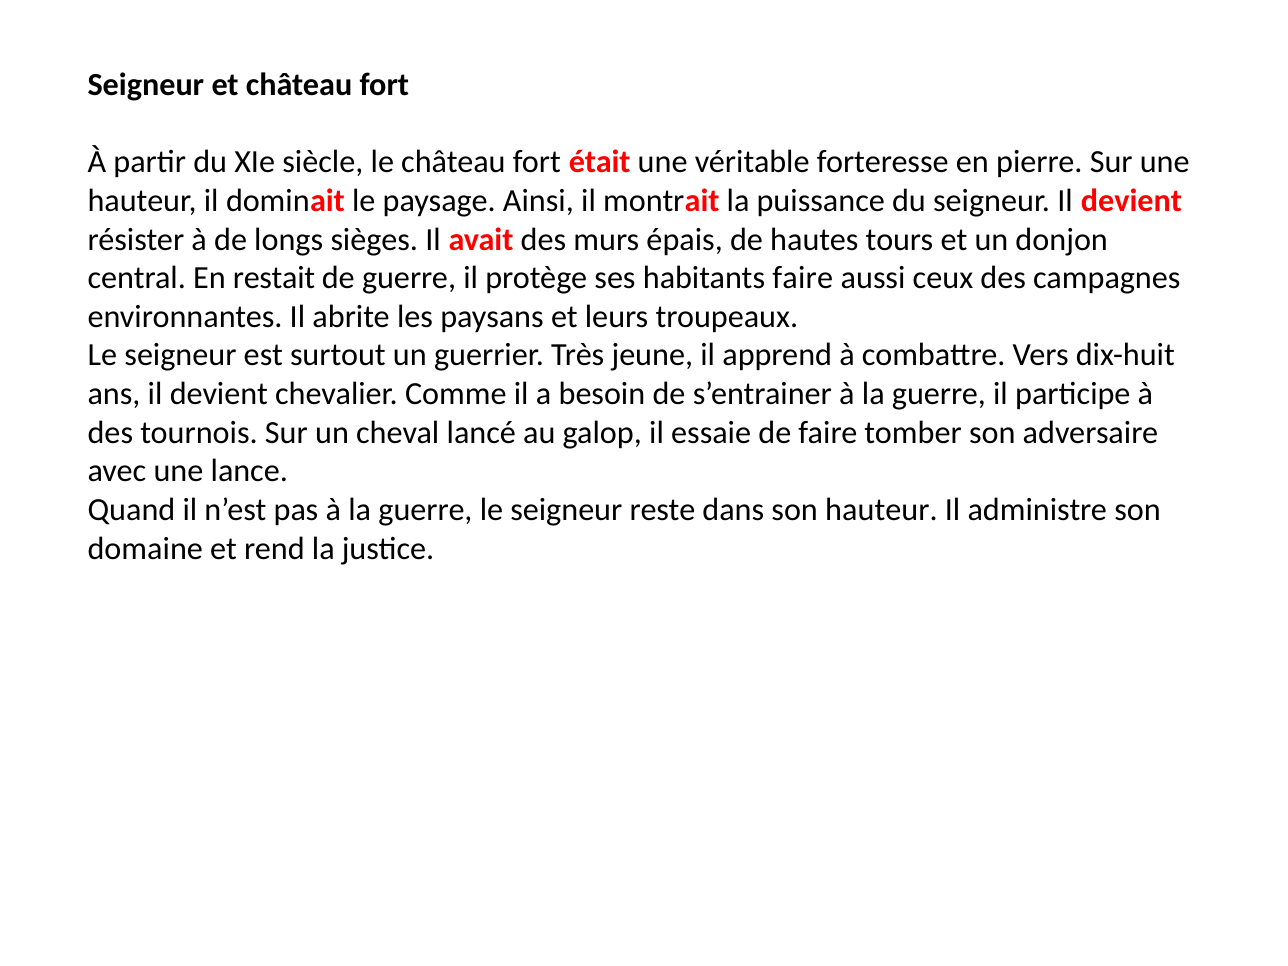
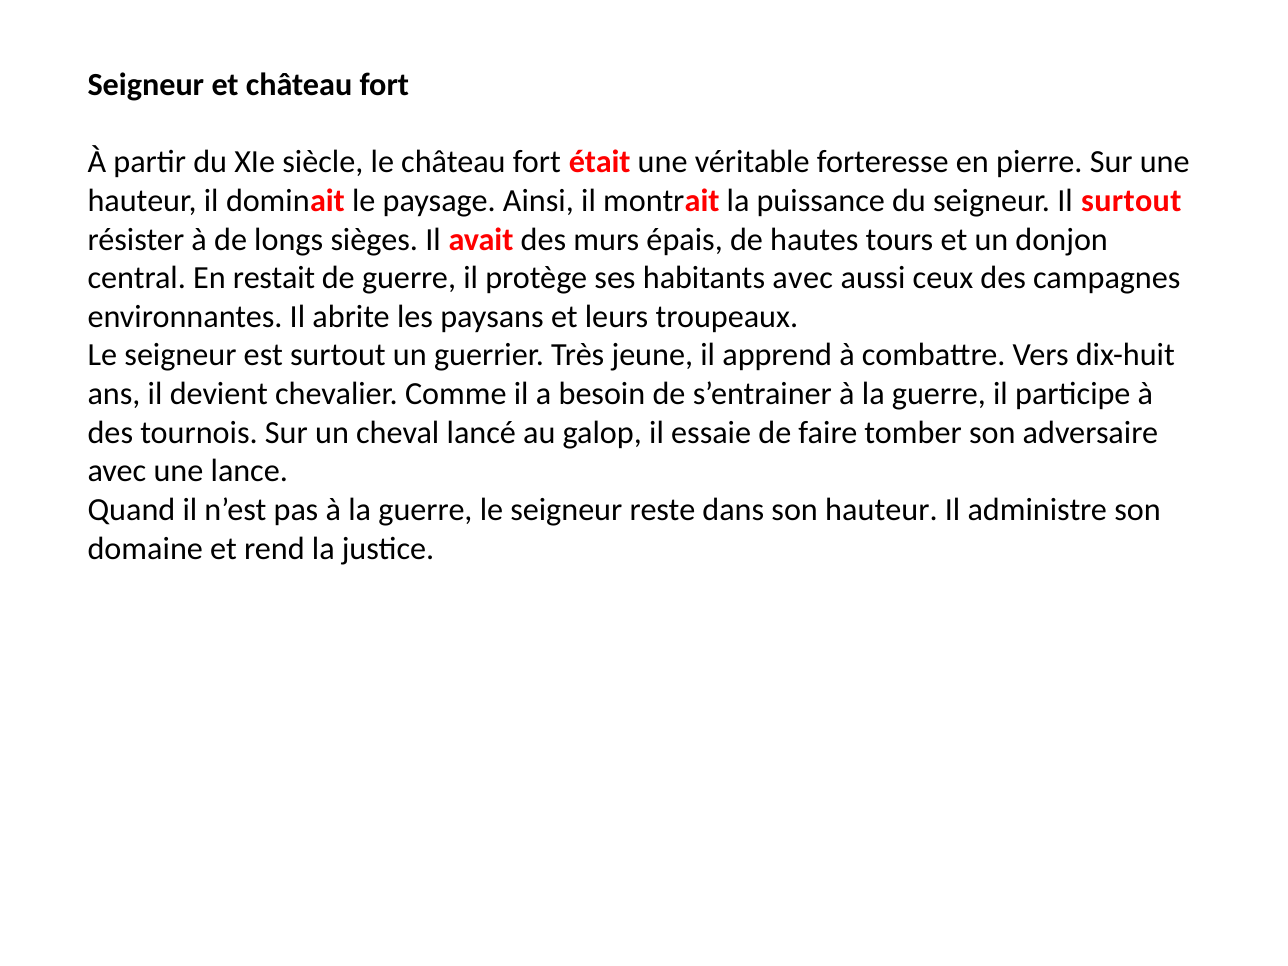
seigneur Il devient: devient -> surtout (1131, 201)
habitants faire: faire -> avec (803, 278)
